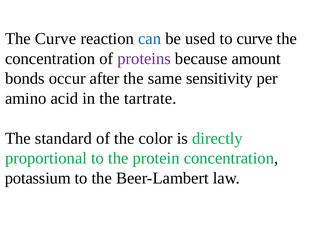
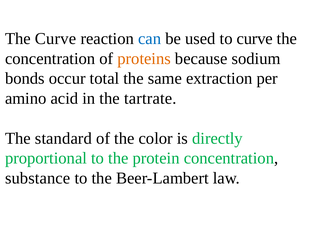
proteins colour: purple -> orange (144, 59)
amount: amount -> sodium (256, 59)
after: after -> total (105, 79)
sensitivity: sensitivity -> extraction (219, 79)
potassium: potassium -> substance (38, 178)
